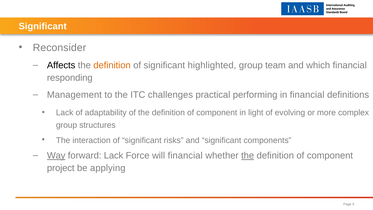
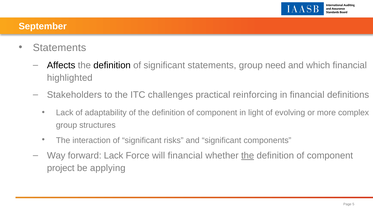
Significant: Significant -> September (43, 26)
Reconsider: Reconsider -> Statements (59, 48)
definition colour: orange -> black (112, 65)
significant highlighted: highlighted -> statements (212, 65)
team: team -> need (275, 65)
responding: responding -> highlighted (70, 78)
Management: Management -> Stakeholders (74, 95)
performing: performing -> reinforcing (255, 95)
Way underline: present -> none (56, 155)
